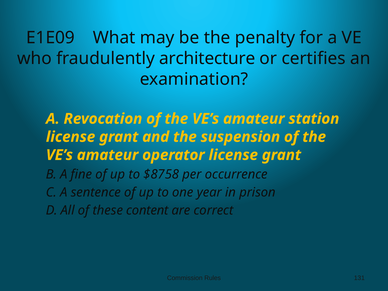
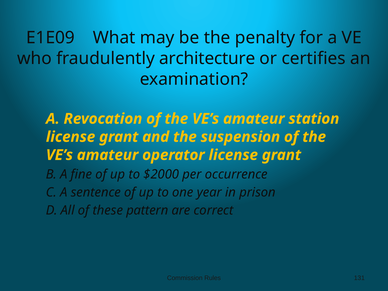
$8758: $8758 -> $2000 (161, 174)
content: content -> pattern (147, 210)
